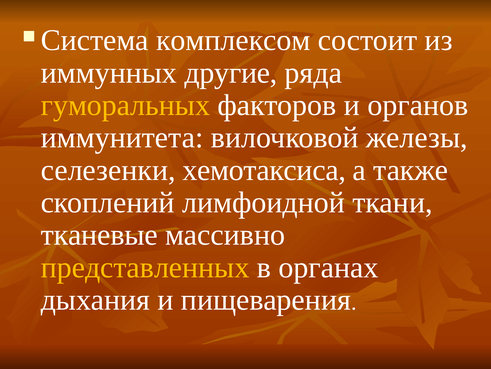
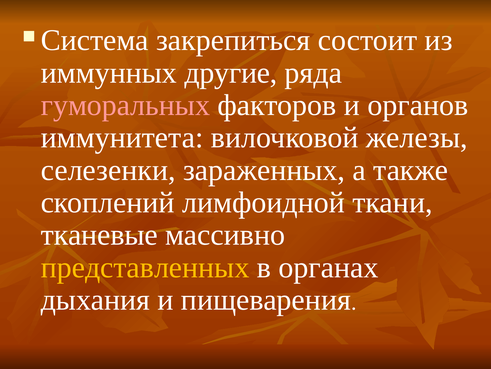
комплексом: комплексом -> закрепиться (233, 40)
гуморальных colour: yellow -> pink (125, 105)
хемотаксиса: хемотаксиса -> зараженных (264, 170)
